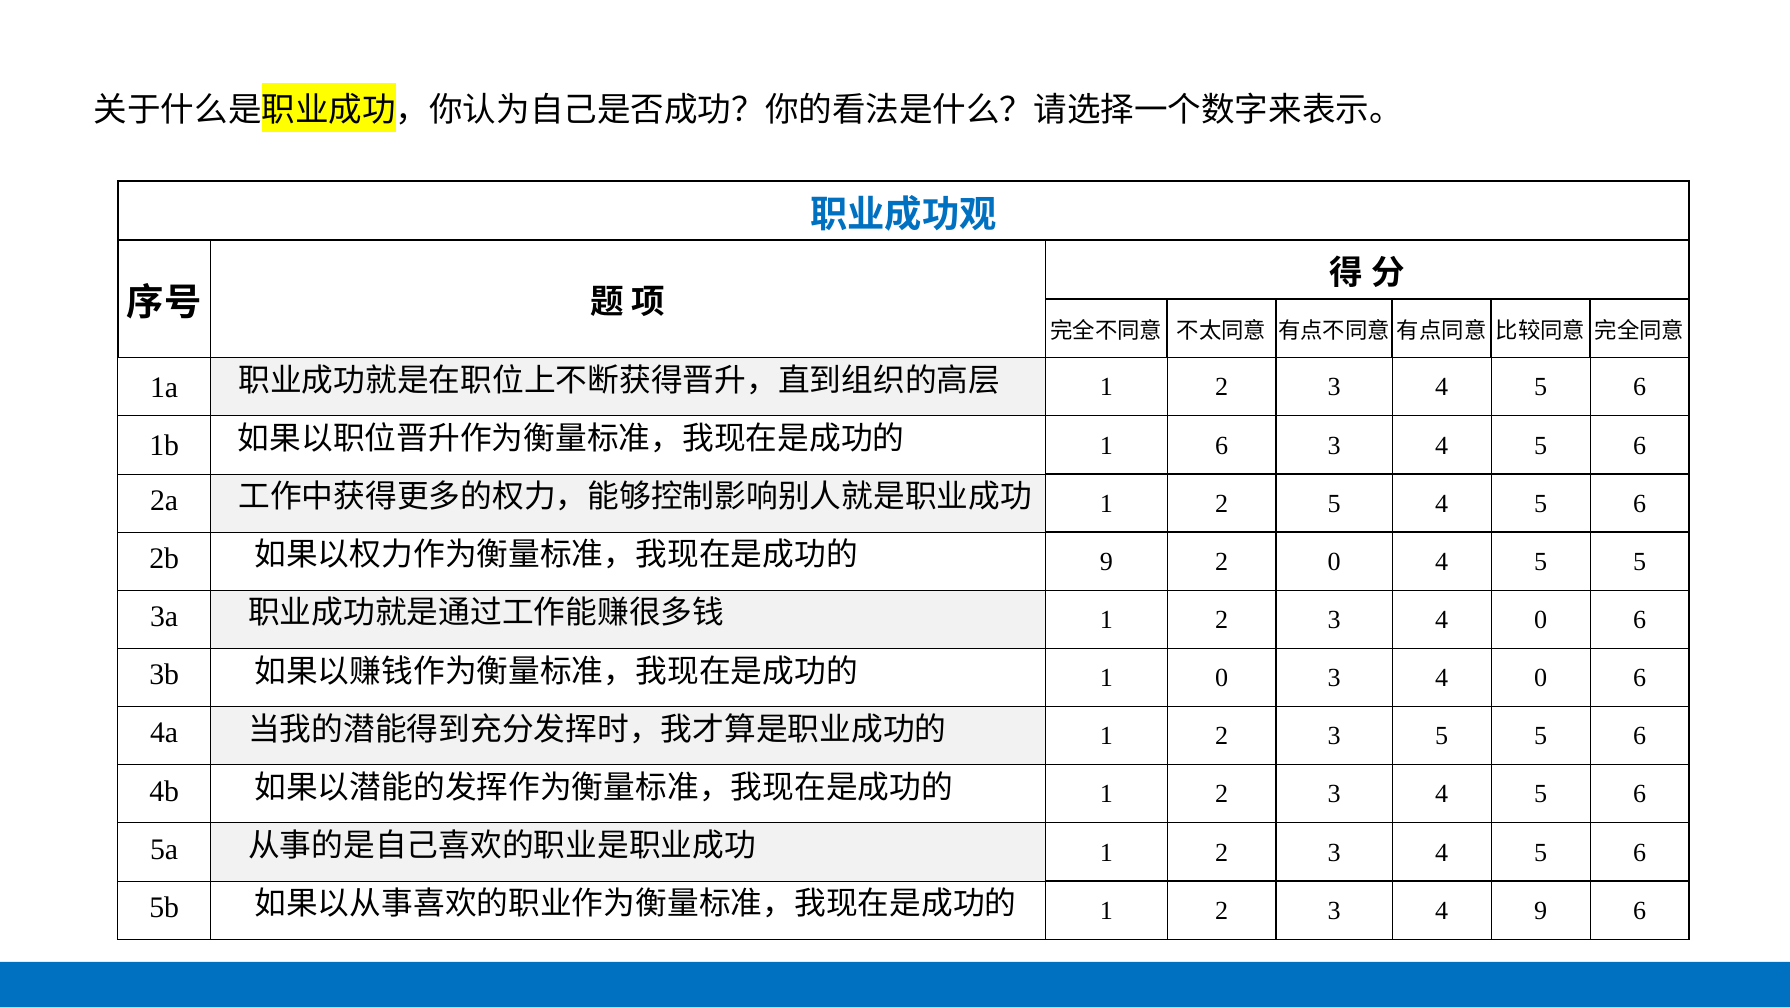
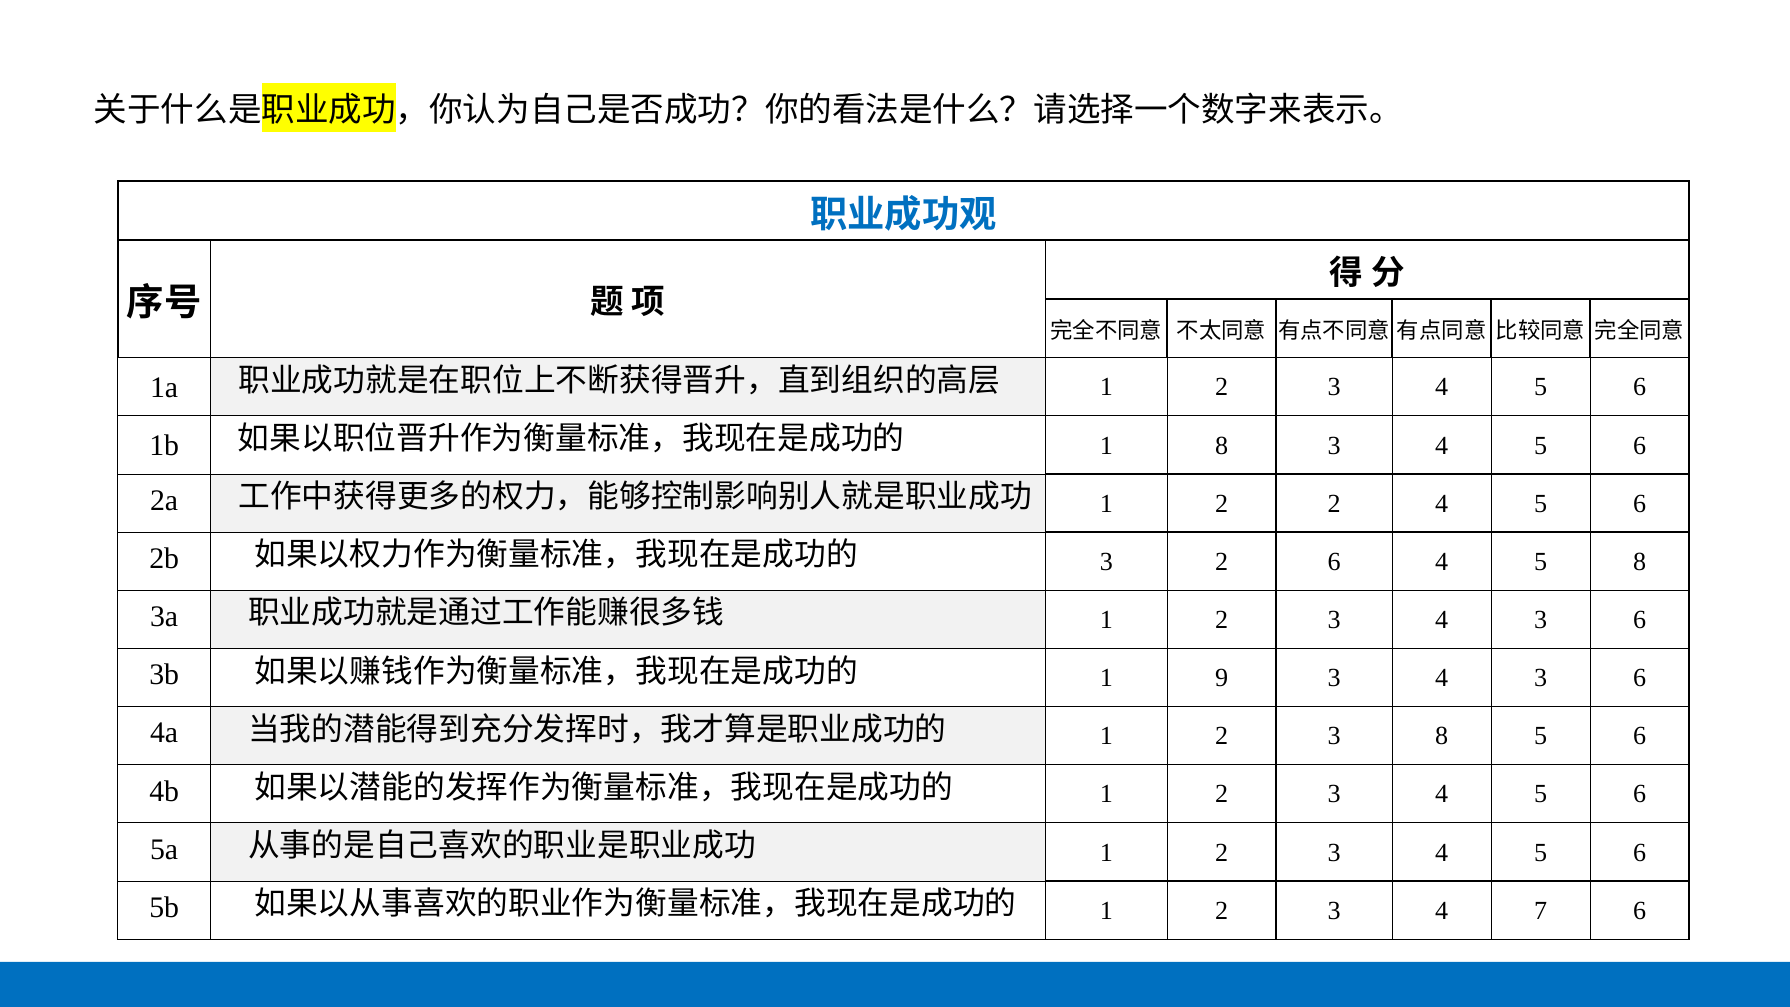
1 6: 6 -> 8 (1222, 445)
2 5: 5 -> 2 (1334, 503)
9: 9 -> 3 (1106, 562)
2 0: 0 -> 6 (1334, 562)
4 5 5: 5 -> 8 (1640, 562)
2 3 4 0: 0 -> 3 (1541, 620)
1 0: 0 -> 9 (1222, 678)
0: 0 -> 3 (1541, 678)
3 5: 5 -> 8 (1442, 736)
4 9: 9 -> 7 (1541, 910)
